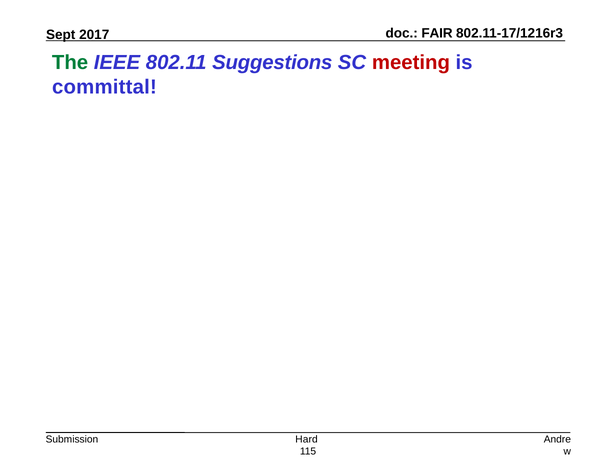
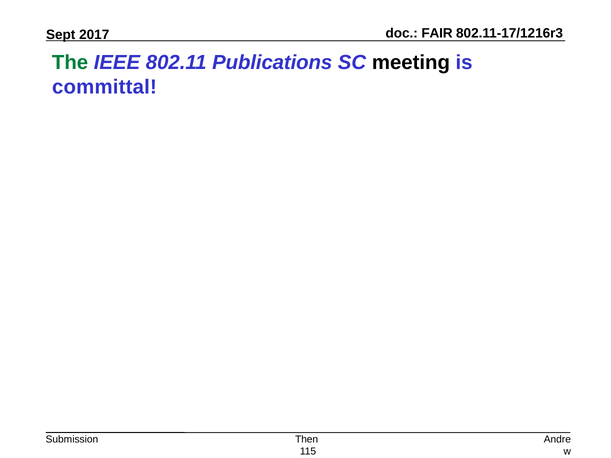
Suggestions: Suggestions -> Publications (272, 63)
meeting colour: red -> black (411, 63)
Hard: Hard -> Then (307, 439)
